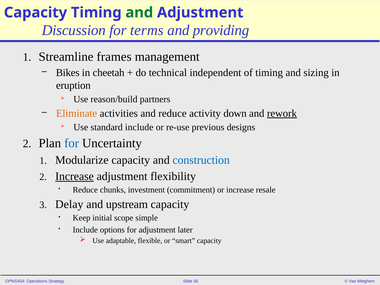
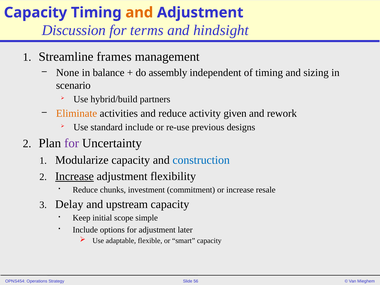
and colour: green -> orange (139, 13)
providing: providing -> hindsight (221, 30)
Bikes: Bikes -> None (68, 73)
cheetah: cheetah -> balance (109, 73)
technical: technical -> assembly (168, 73)
eruption: eruption -> scenario (73, 85)
reason/build: reason/build -> hybrid/build (114, 99)
down: down -> given (235, 113)
rework underline: present -> none (282, 113)
for colour: blue -> purple (72, 143)
